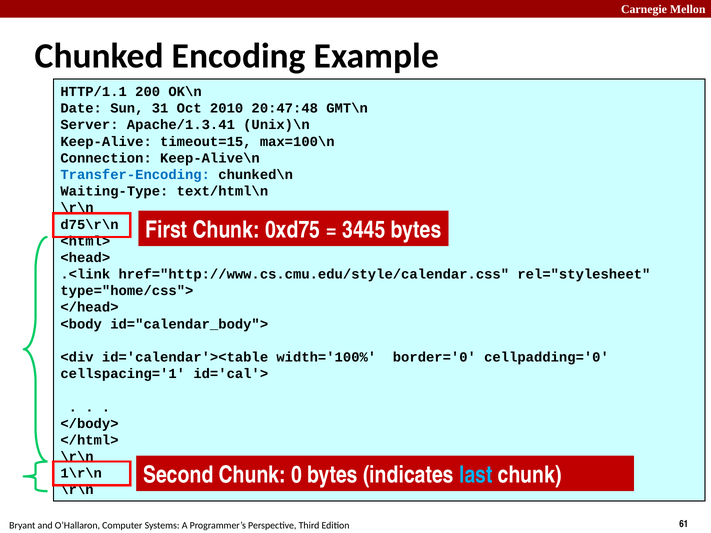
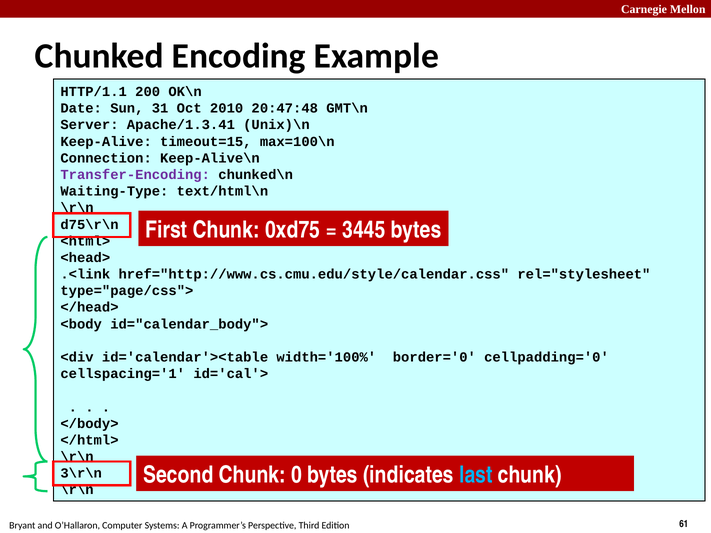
Transfer-Encoding colour: blue -> purple (135, 175)
type="home/css">: type="home/css"> -> type="page/css"> (127, 291)
1\r\n: 1\r\n -> 3\r\n (81, 474)
